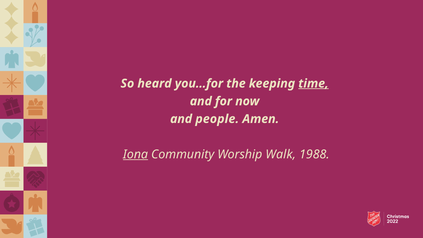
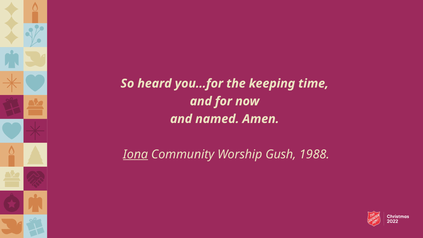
time underline: present -> none (313, 83)
people: people -> named (217, 119)
Walk: Walk -> Gush (281, 154)
